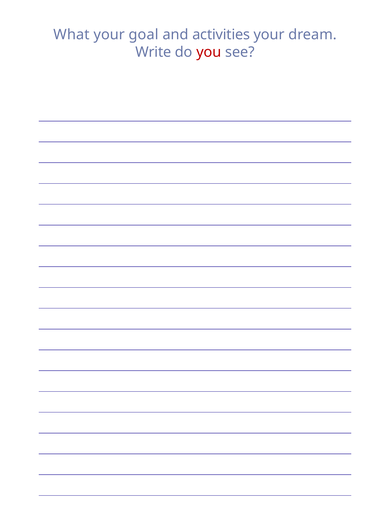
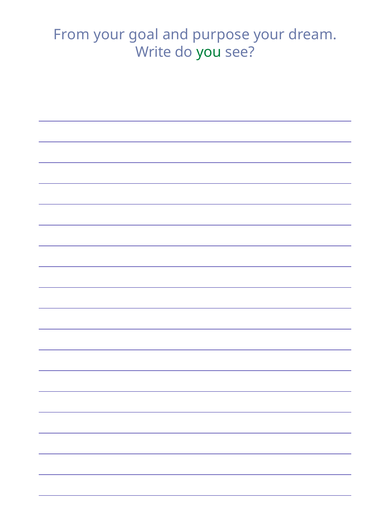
What: What -> From (72, 35)
activities: activities -> purpose (221, 35)
you colour: red -> green (209, 52)
